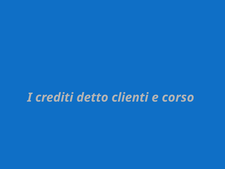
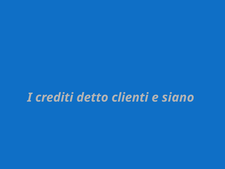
corso: corso -> siano (178, 97)
